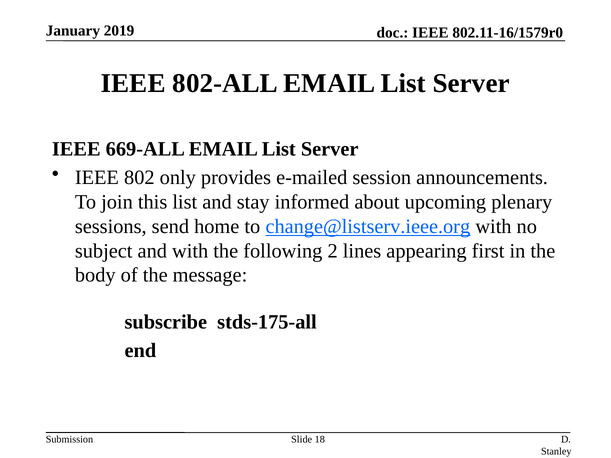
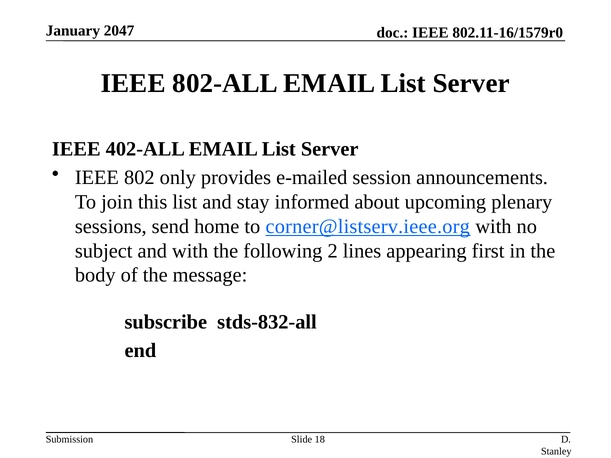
2019: 2019 -> 2047 (119, 31)
669-ALL: 669-ALL -> 402-ALL (145, 149)
change@listserv.ieee.org: change@listserv.ieee.org -> corner@listserv.ieee.org (368, 226)
stds-175-all: stds-175-all -> stds-832-all (267, 322)
